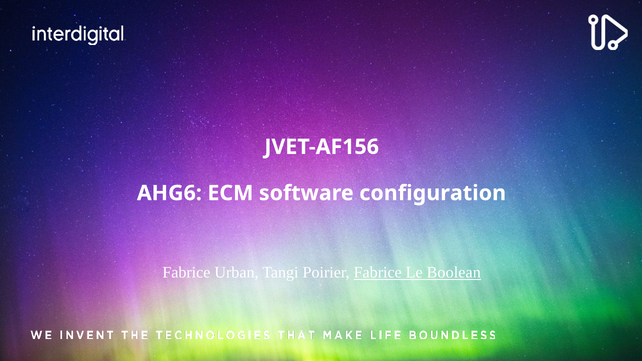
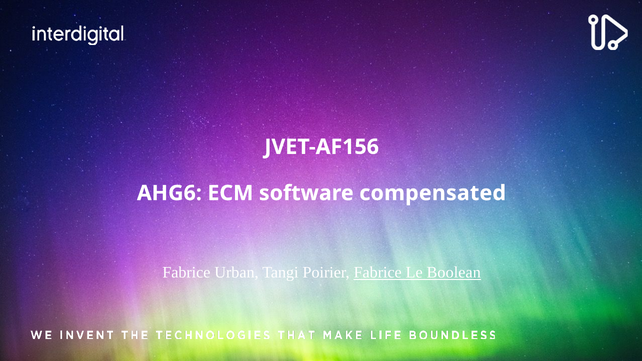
configuration: configuration -> compensated (433, 193)
